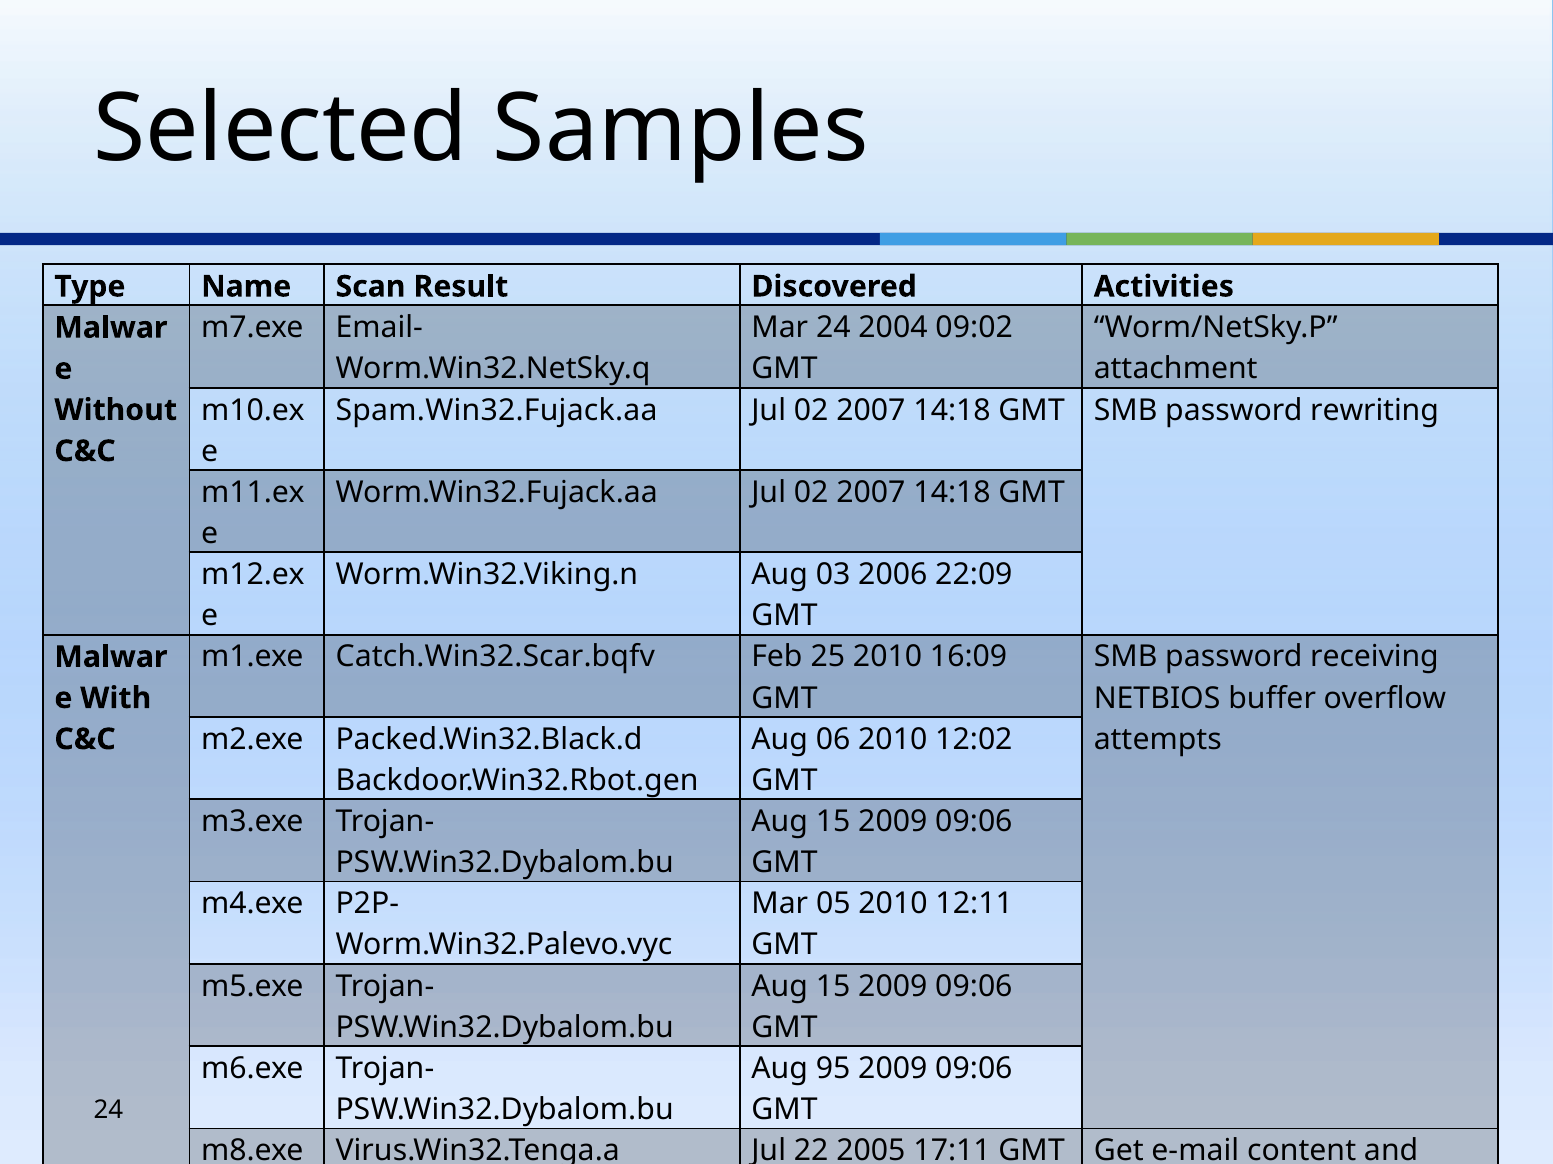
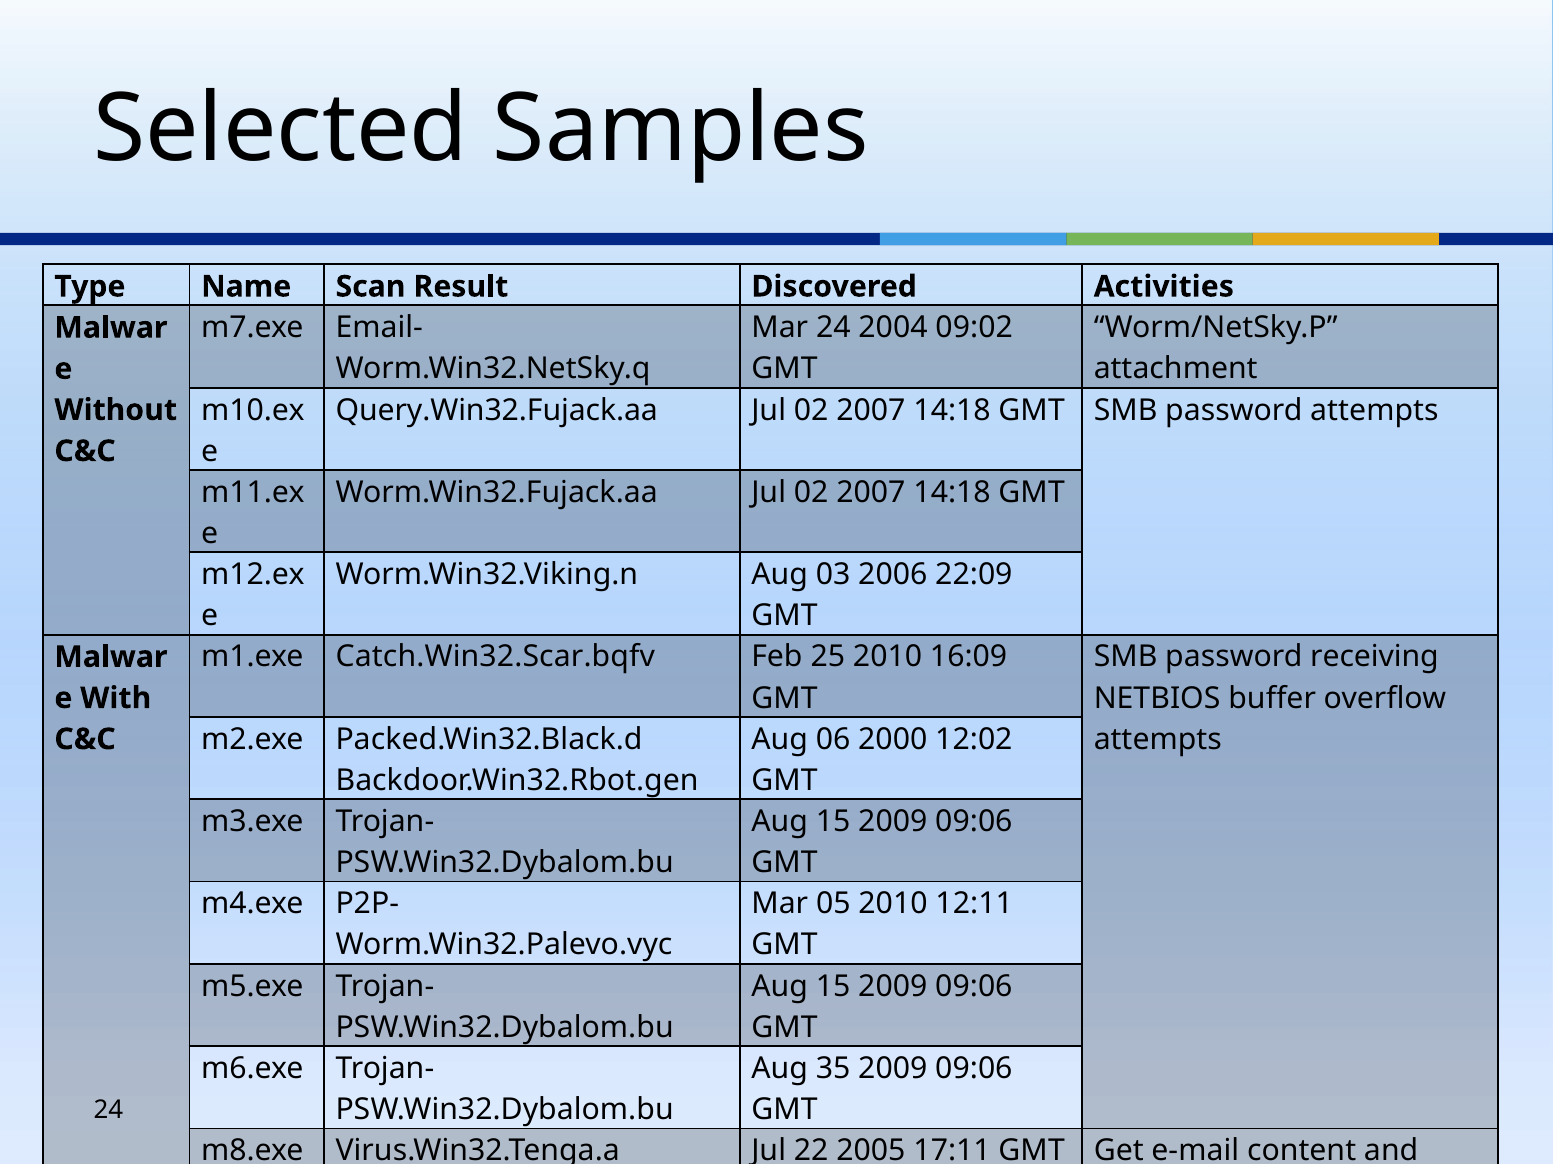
Spam.Win32.Fujack.aa: Spam.Win32.Fujack.aa -> Query.Win32.Fujack.aa (497, 410)
password rewriting: rewriting -> attempts (1374, 410)
06 2010: 2010 -> 2000 (893, 740)
95: 95 -> 35 (833, 1069)
